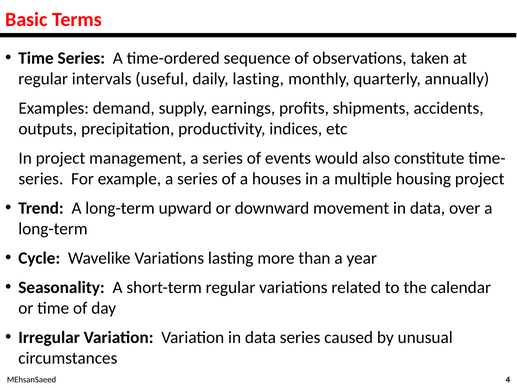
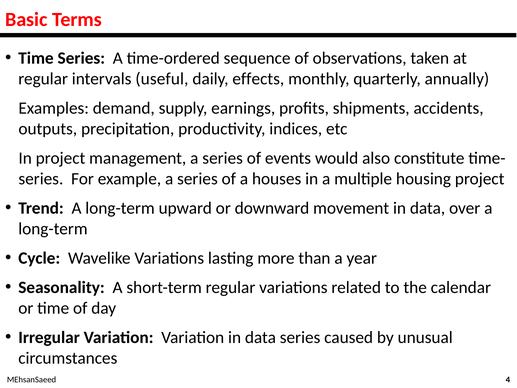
daily lasting: lasting -> effects (258, 79)
